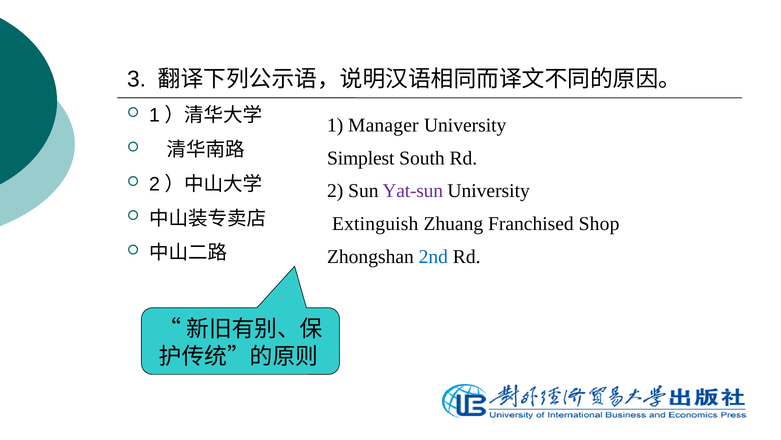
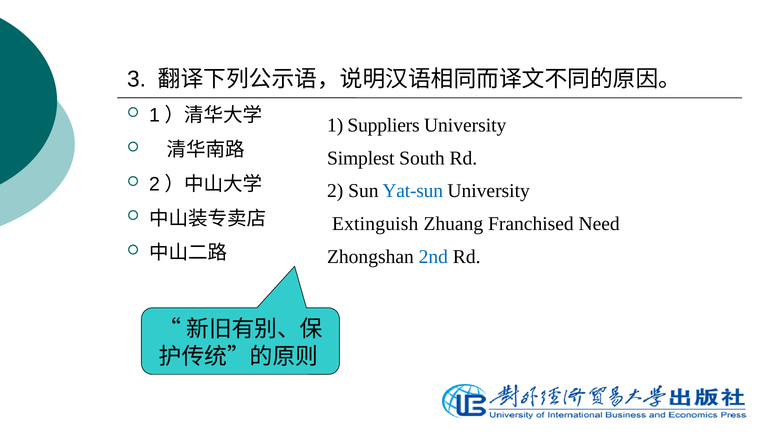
Manager: Manager -> Suppliers (384, 125)
Yat-sun colour: purple -> blue (413, 191)
Shop: Shop -> Need (599, 223)
